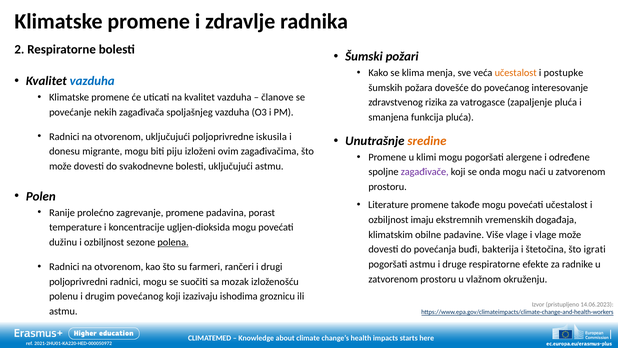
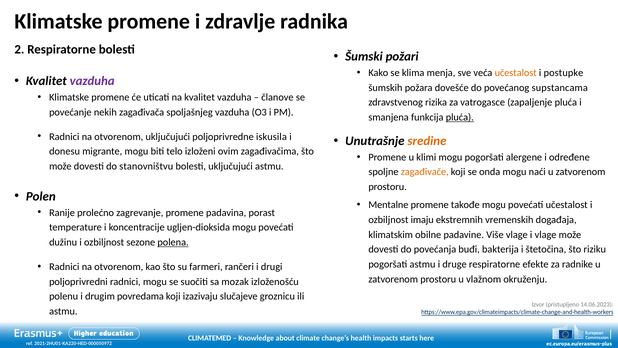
vazduha colour: blue -> purple (92, 81)
interesovanje: interesovanje -> supstancama (560, 88)
pluća underline: none -> present (460, 117)
piju: piju -> telo (175, 151)
svakodnevne: svakodnevne -> stanovništvu (146, 166)
zagađivače colour: purple -> orange (425, 172)
Literature: Literature -> Mentalne (388, 205)
igrati: igrati -> riziku (595, 249)
drugim povećanog: povećanog -> povredama (140, 296)
ishodima: ishodima -> slučajeve (239, 296)
